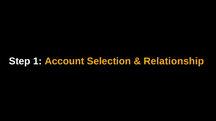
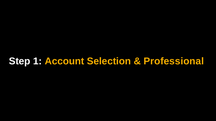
Relationship: Relationship -> Professional (174, 61)
